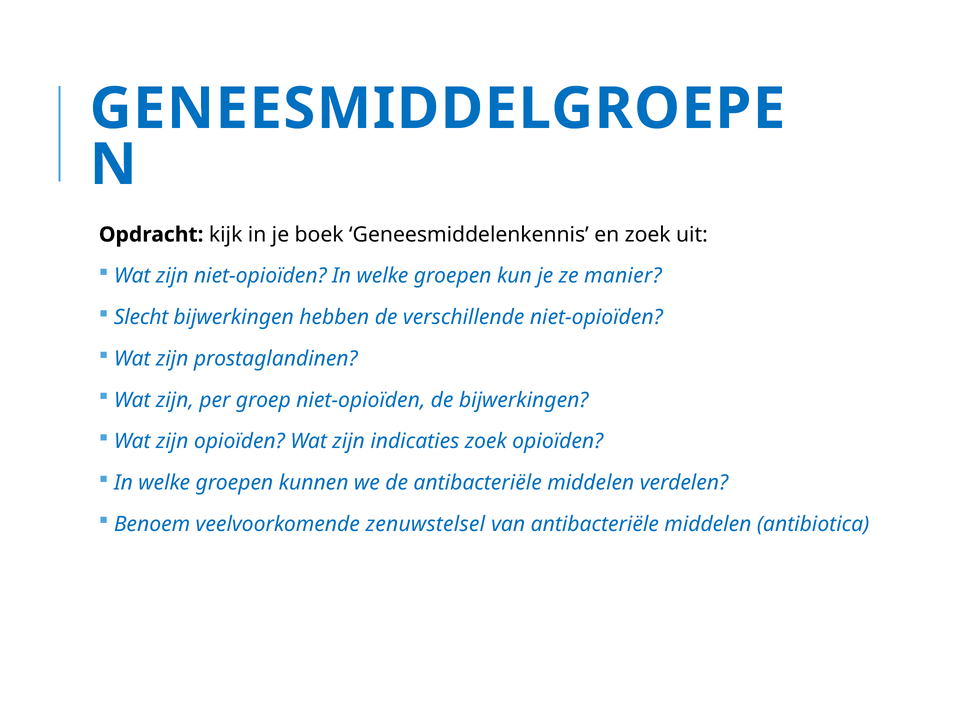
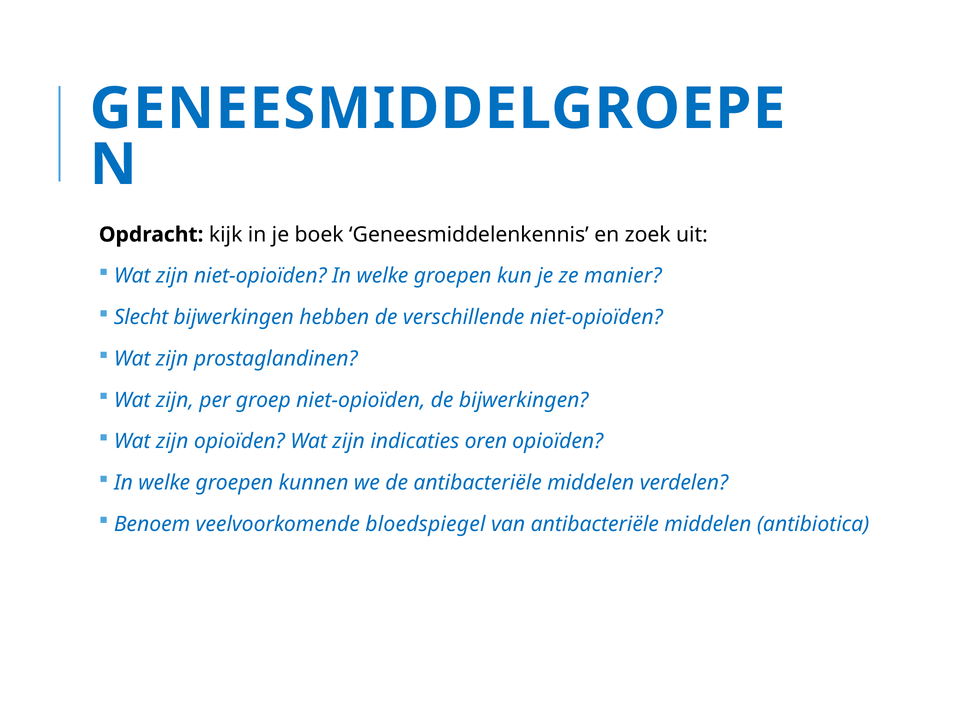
indicaties zoek: zoek -> oren (486, 441)
zenuwstelsel: zenuwstelsel -> bloedspiegel (425, 524)
